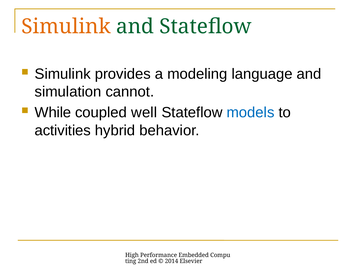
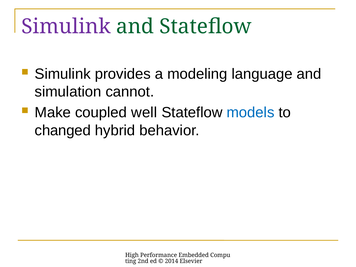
Simulink colour: orange -> purple (66, 27)
While: While -> Make (53, 113)
activities: activities -> changed (63, 130)
